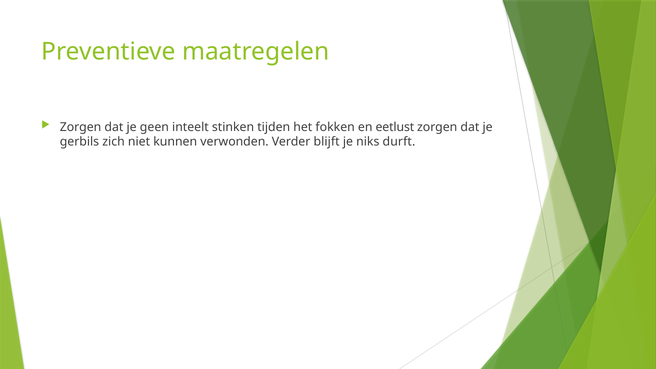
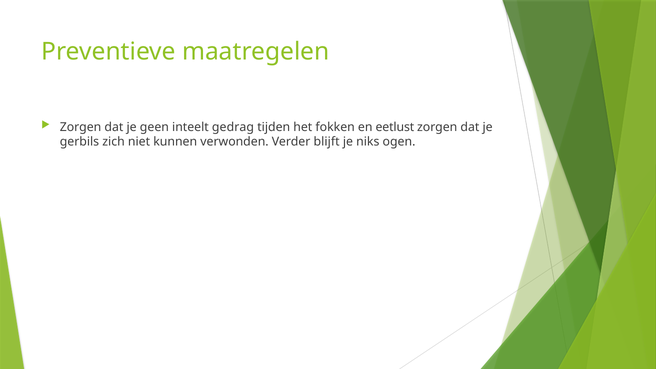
stinken: stinken -> gedrag (233, 127)
durft: durft -> ogen (399, 142)
